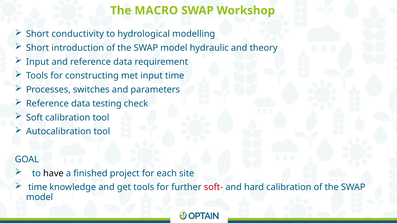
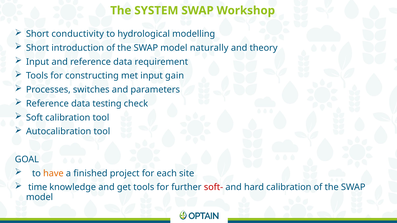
MACRO: MACRO -> SYSTEM (156, 11)
hydraulic: hydraulic -> naturally (209, 48)
input time: time -> gain (175, 76)
have colour: black -> orange (53, 174)
